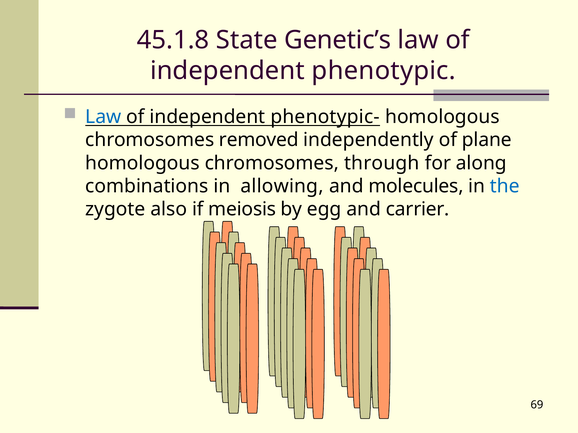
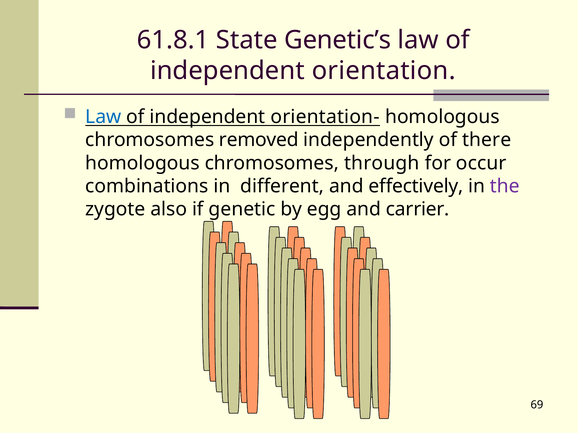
45.1.8: 45.1.8 -> 61.8.1 (173, 40)
phenotypic: phenotypic -> orientation (384, 71)
phenotypic-: phenotypic- -> orientation- (325, 117)
plane: plane -> there (487, 140)
along: along -> occur (481, 163)
allowing: allowing -> different (282, 186)
molecules: molecules -> effectively (416, 186)
the colour: blue -> purple (505, 186)
meiosis: meiosis -> genetic (242, 209)
